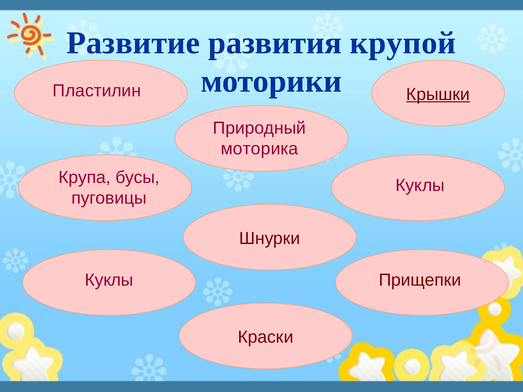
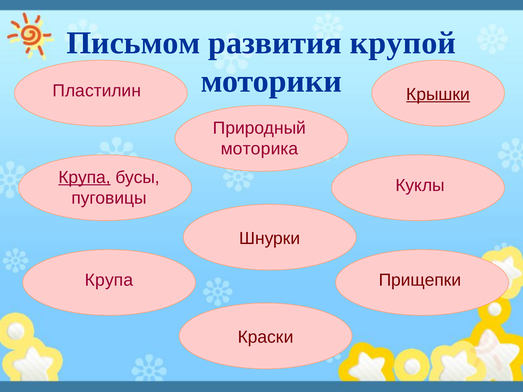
Развитие: Развитие -> Письмом (133, 43)
Крупа underline: none -> present (85, 177)
Куклы: Куклы -> Крупа (109, 280)
